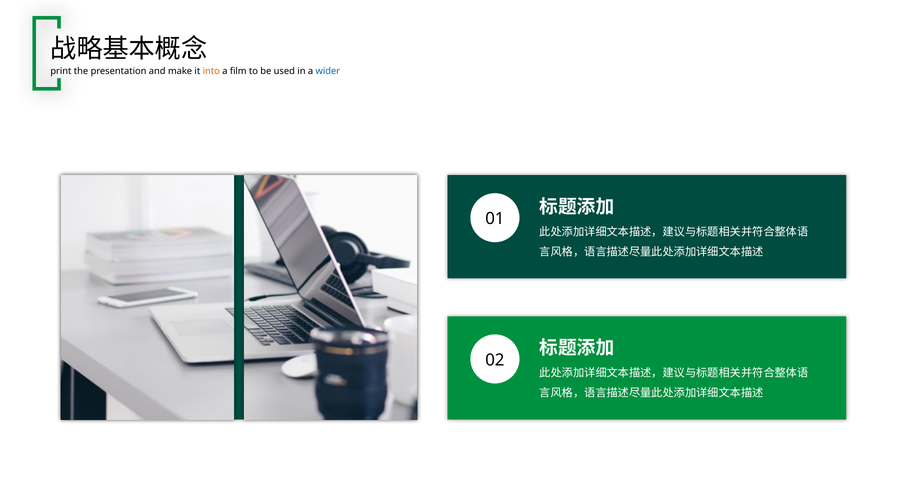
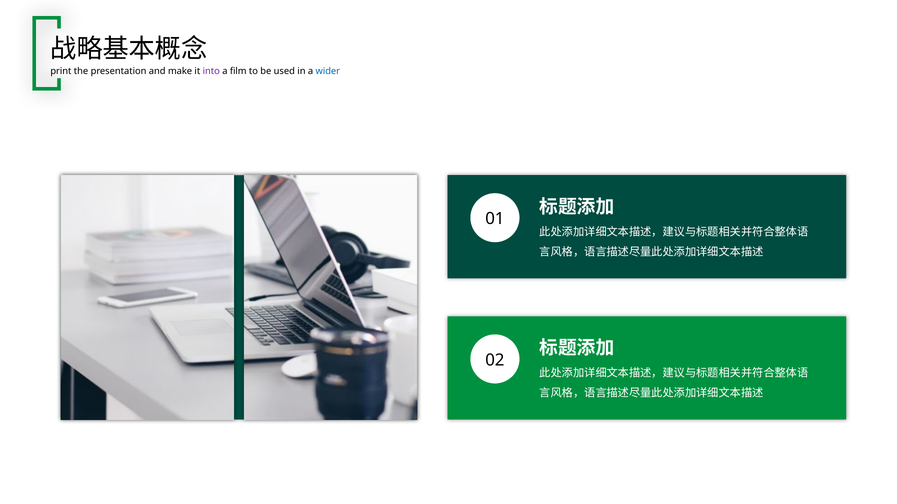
into colour: orange -> purple (211, 71)
